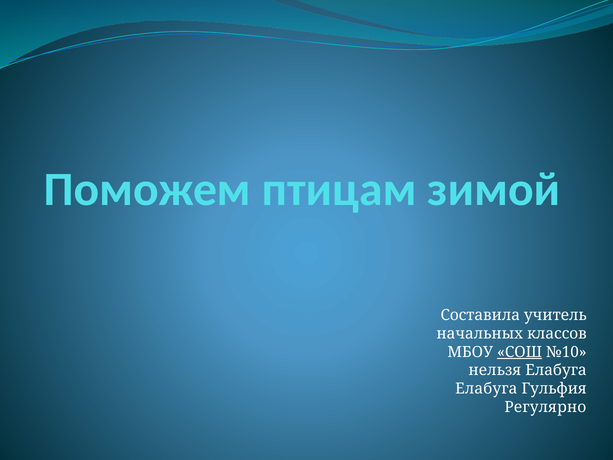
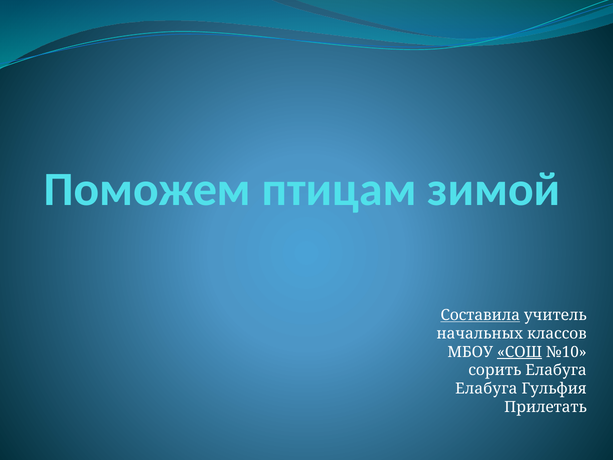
Составила underline: none -> present (480, 315)
нельзя: нельзя -> сорить (495, 370)
Регулярно: Регулярно -> Прилетать (545, 407)
